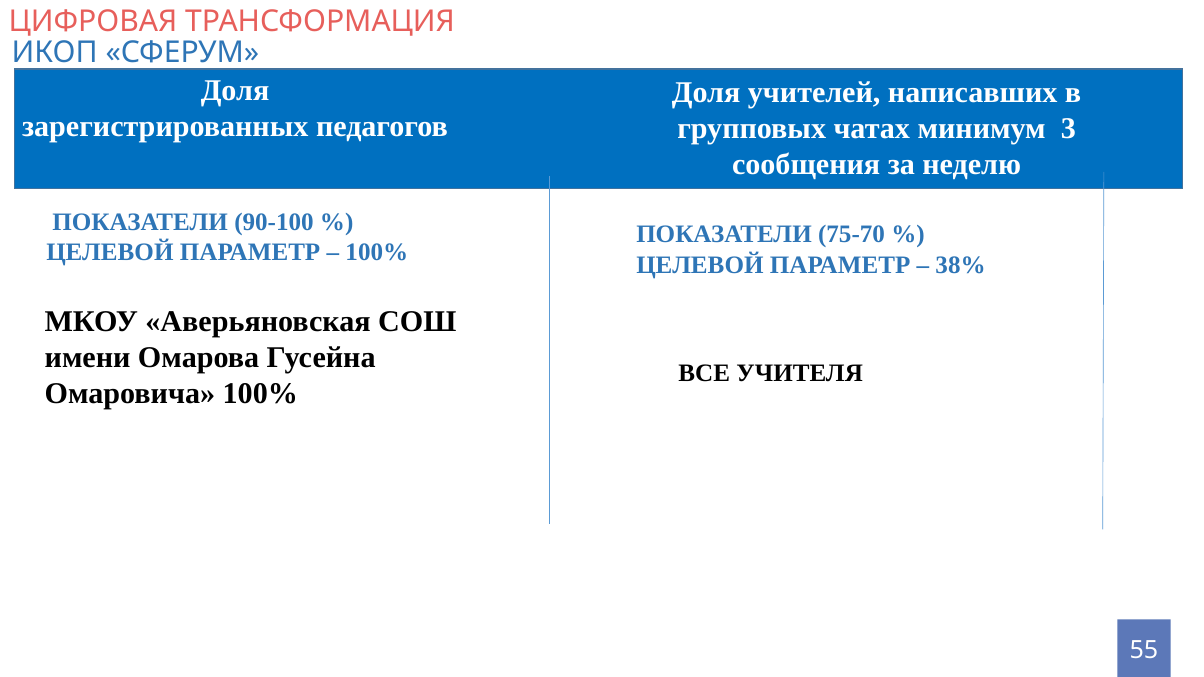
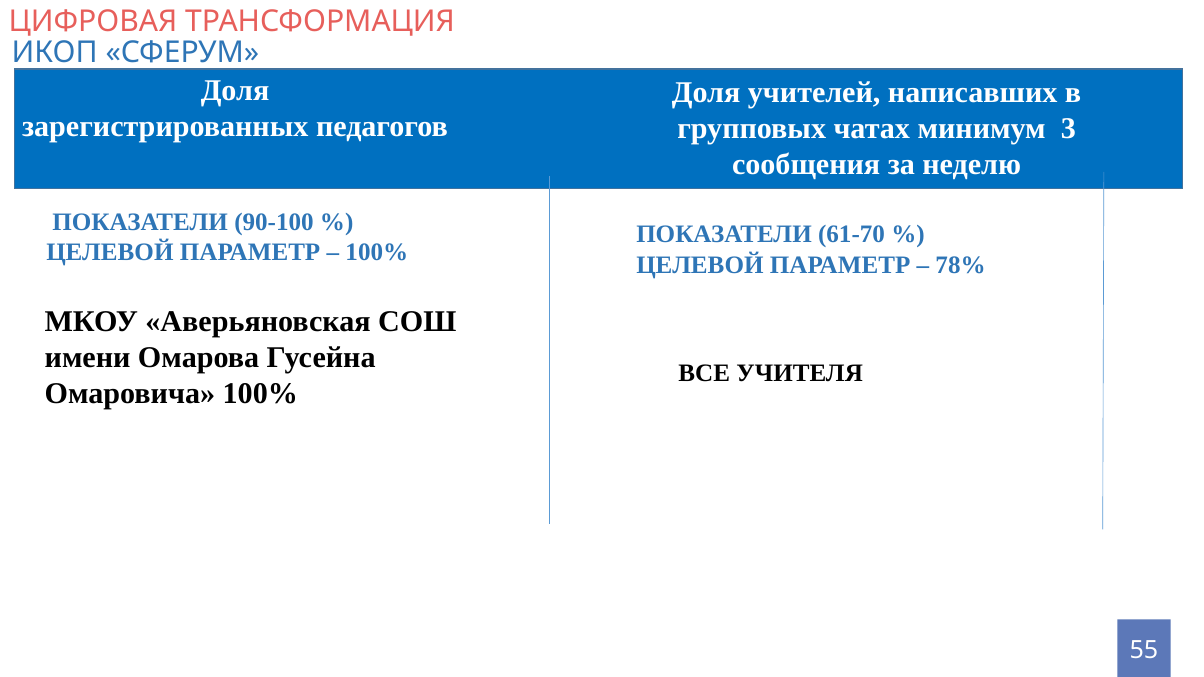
75-70: 75-70 -> 61-70 (852, 235)
38%: 38% -> 78% (961, 265)
